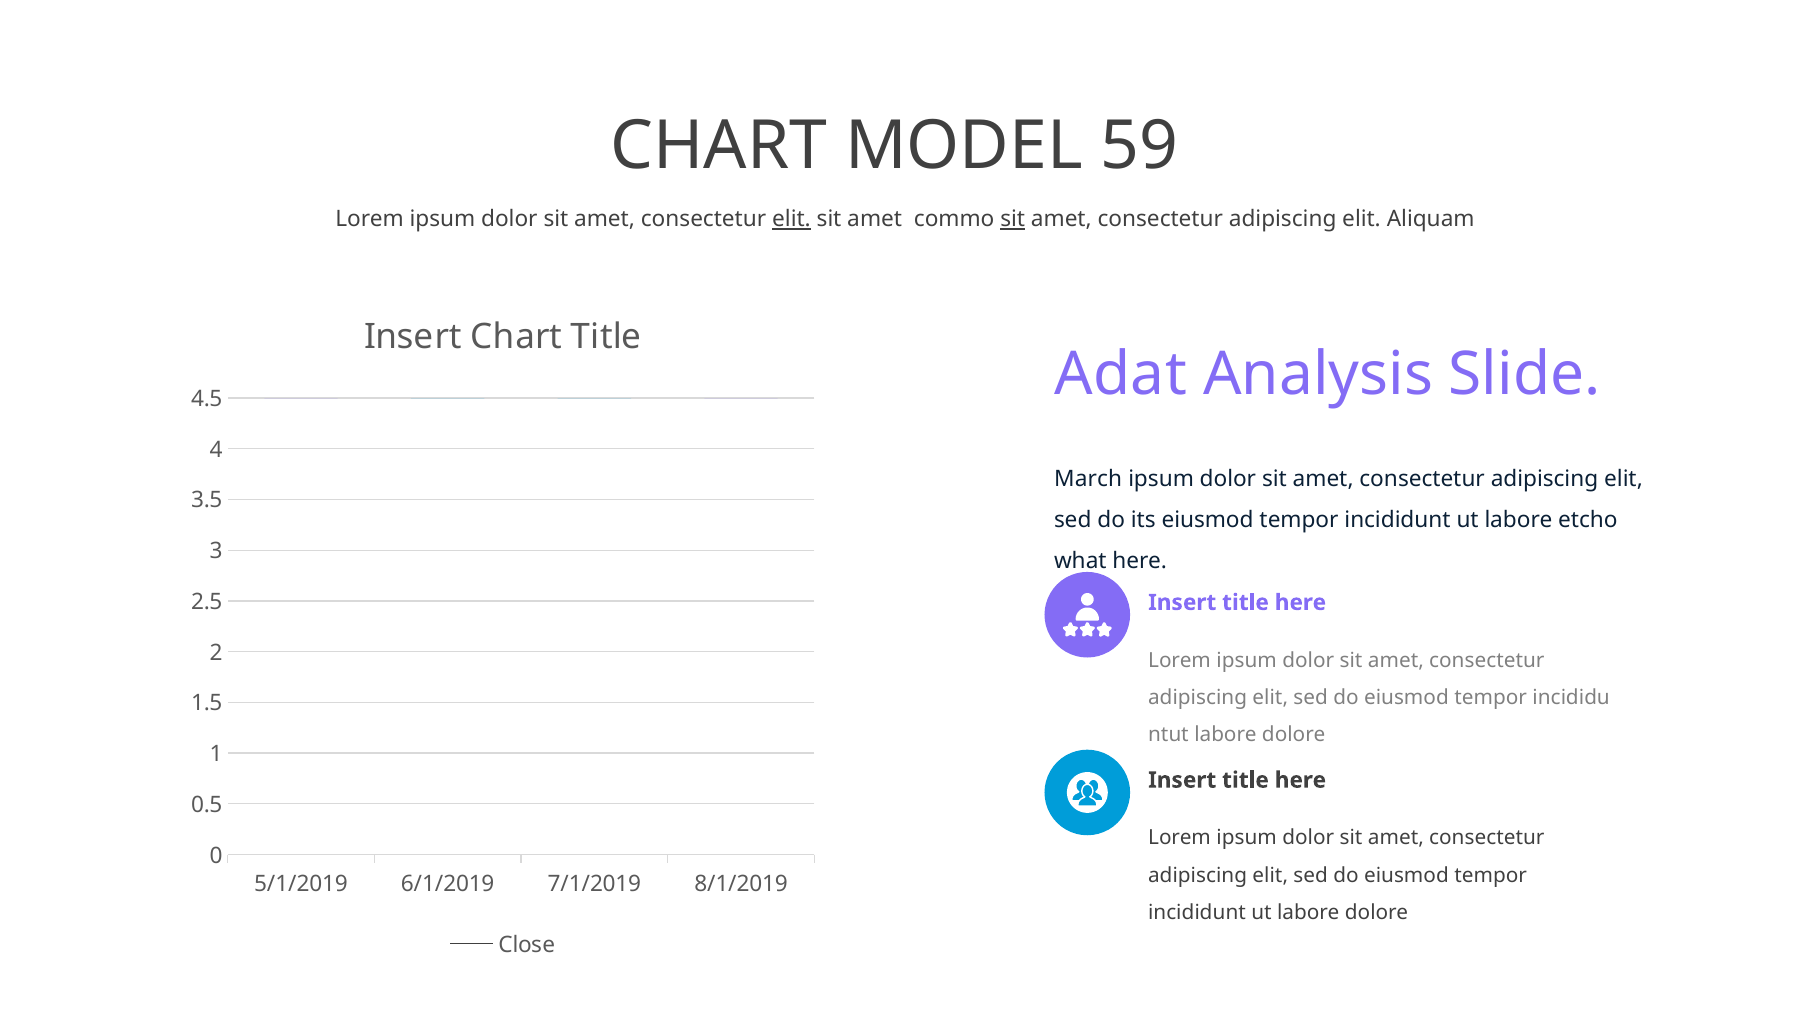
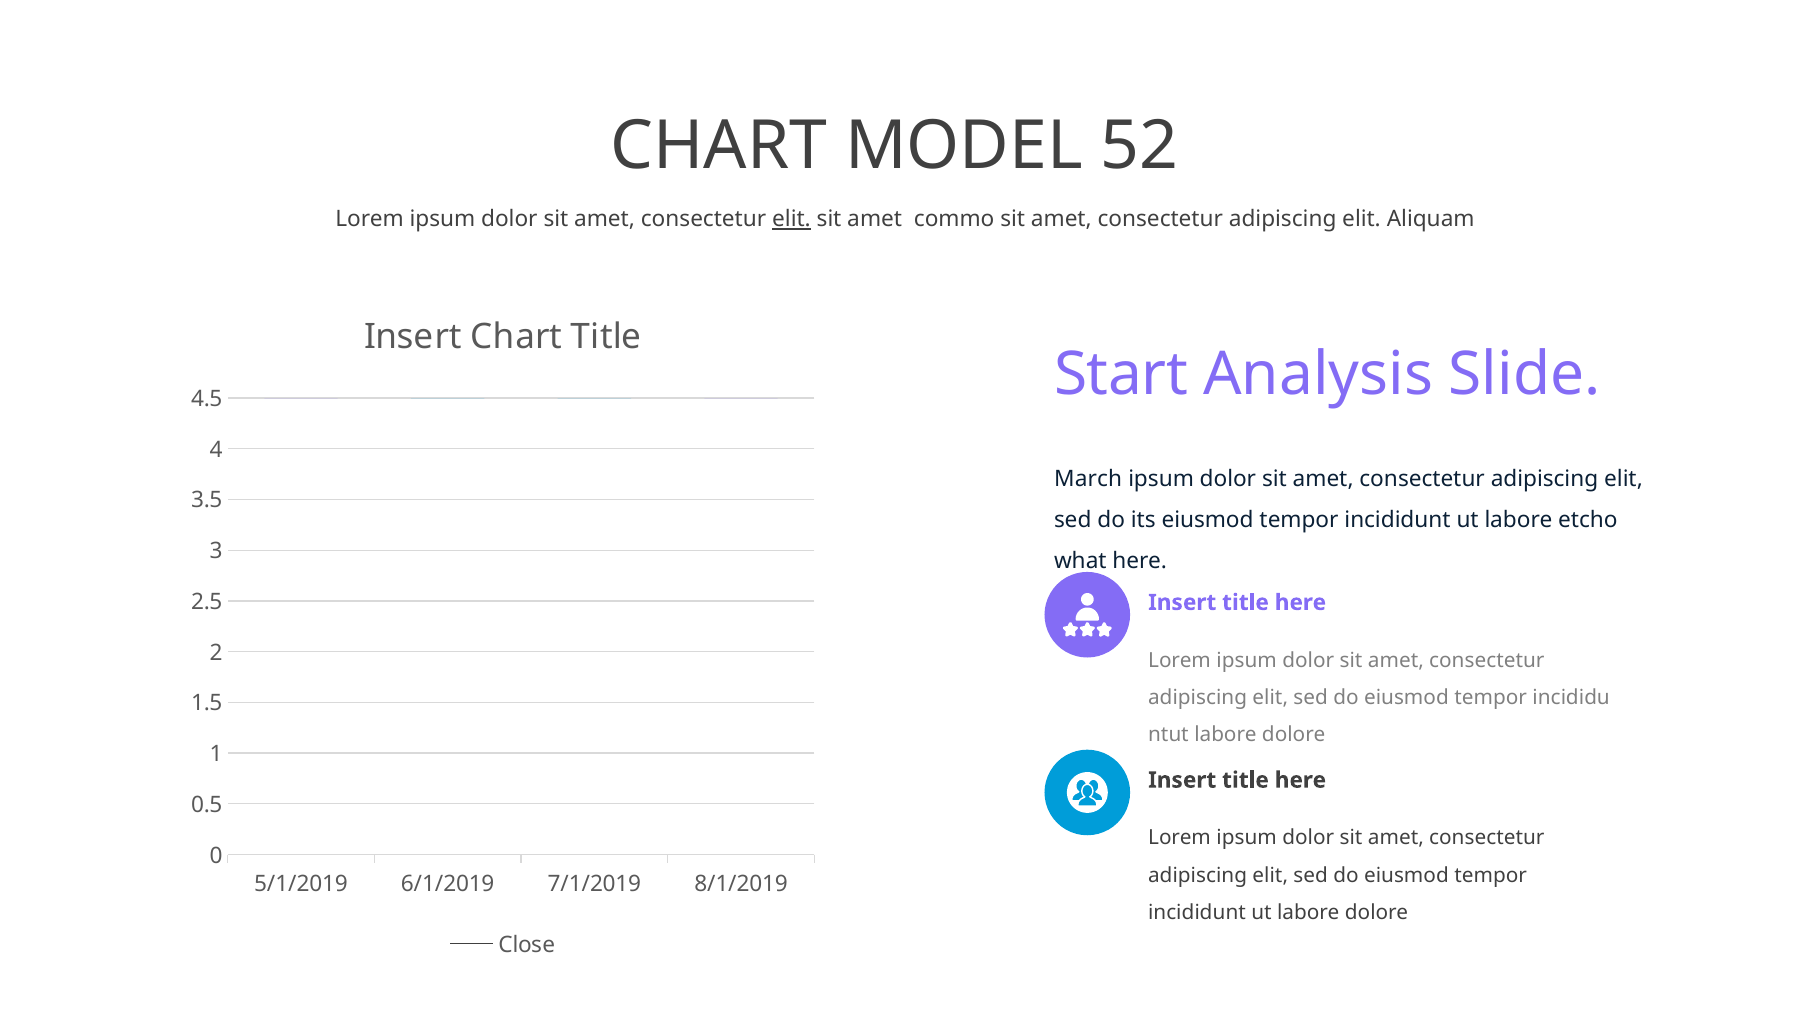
59: 59 -> 52 (1139, 146)
sit underline: present -> none (1013, 219)
Adat: Adat -> Start (1121, 375)
